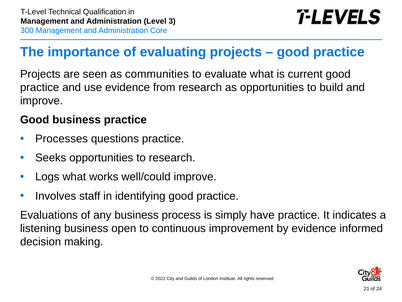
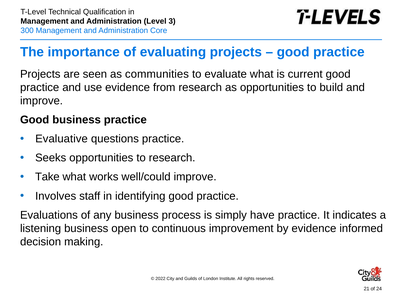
Processes: Processes -> Evaluative (62, 139)
Logs: Logs -> Take (47, 177)
